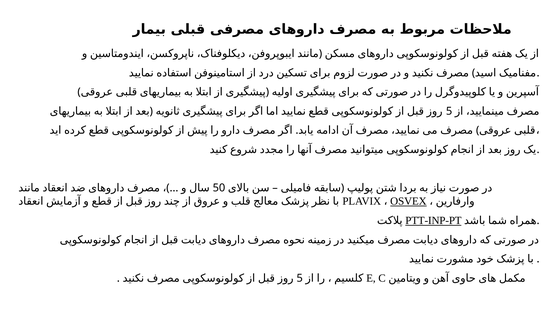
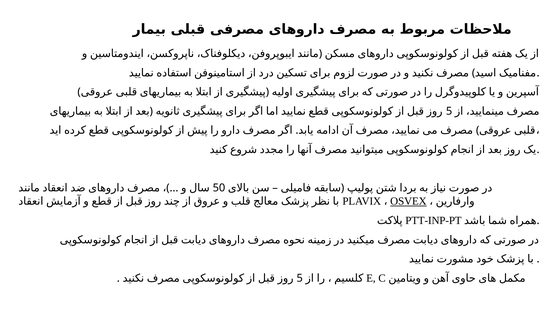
PTT-INP-PT underline: present -> none (433, 220)
